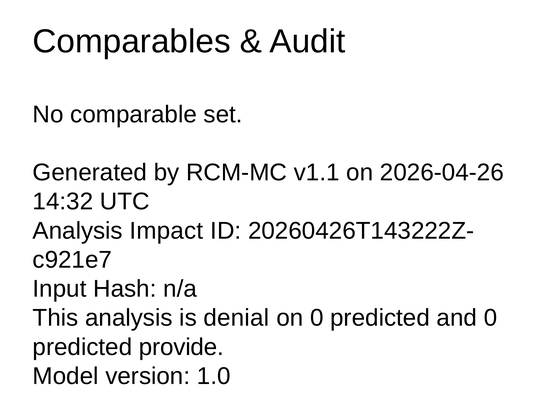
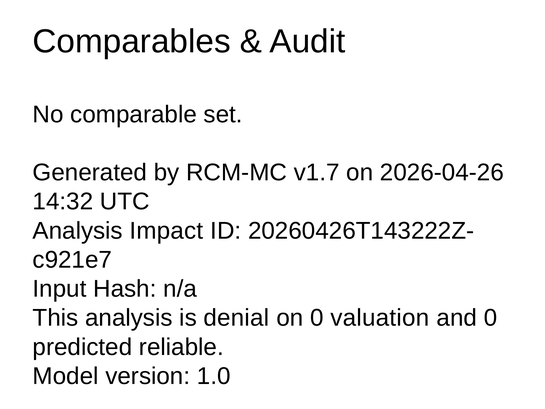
v1.1: v1.1 -> v1.7 (317, 172)
on 0 predicted: predicted -> valuation (380, 318)
provide: provide -> reliable (181, 347)
